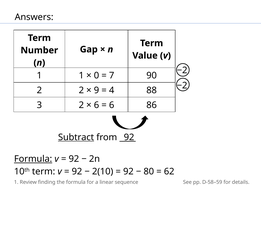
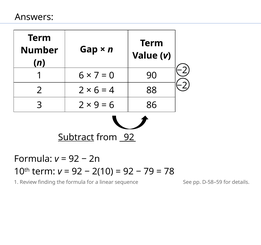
1 1: 1 -> 6 (81, 76)
0: 0 -> 7 (96, 76)
7: 7 -> 0 (112, 76)
9: 9 -> 6 (96, 90)
6: 6 -> 9 (96, 105)
Formula underline: present -> none (33, 159)
80: 80 -> 79 (149, 172)
62: 62 -> 78 (169, 172)
